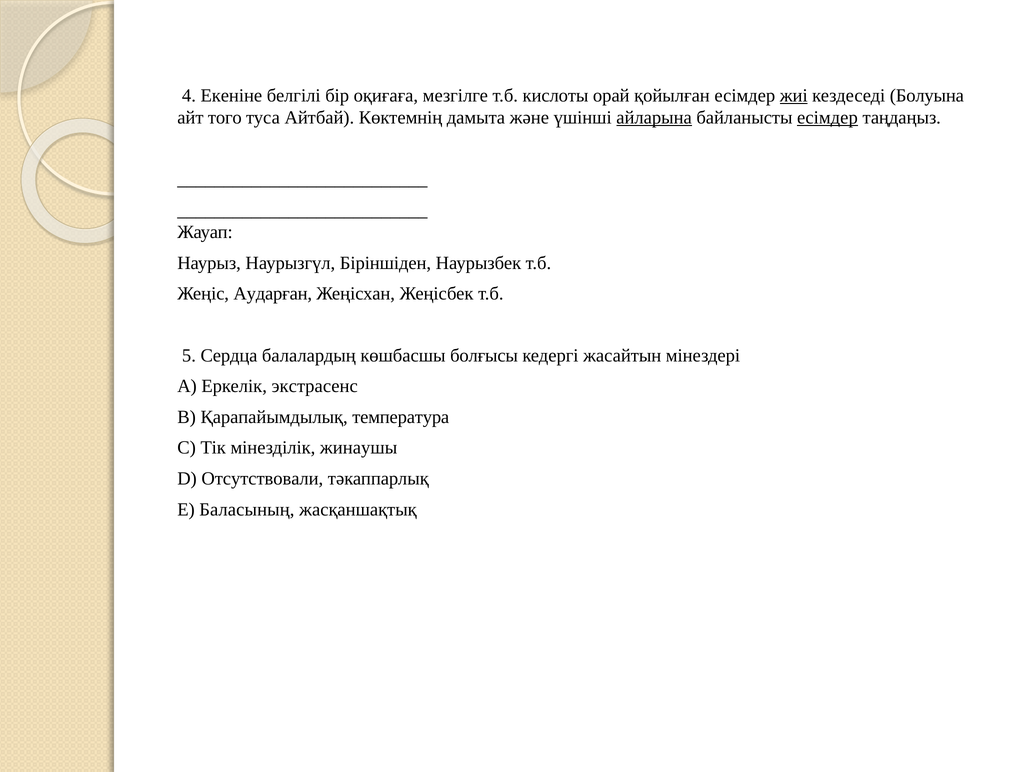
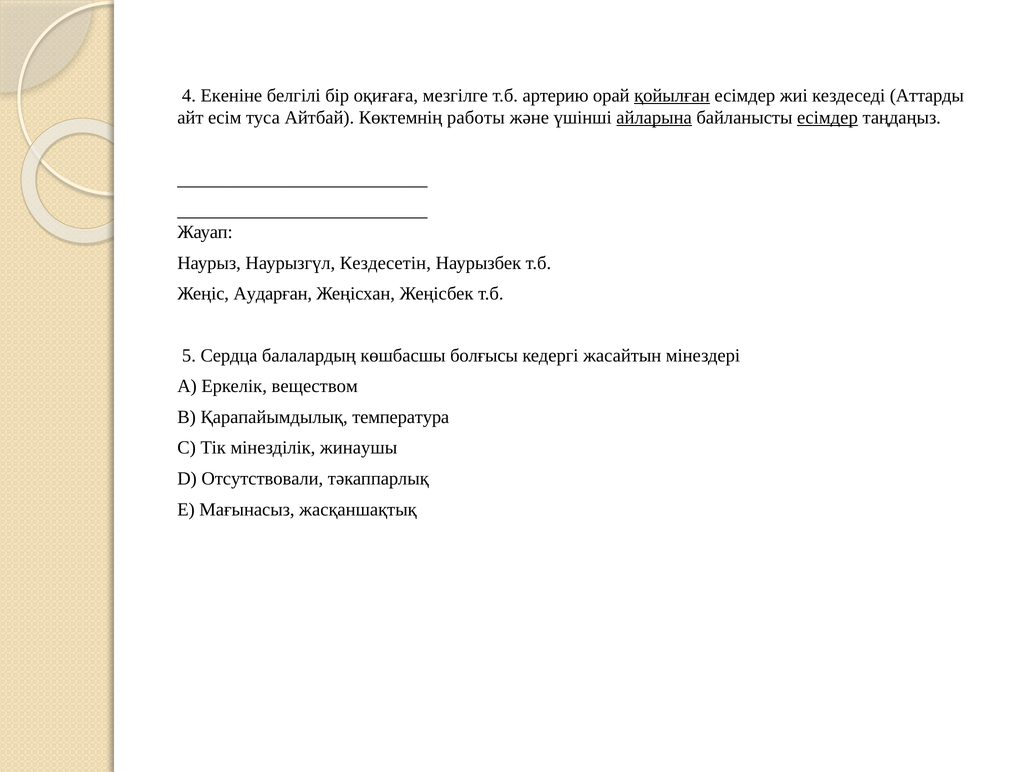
кислоты: кислоты -> артерию (556, 95)
қойылған underline: none -> present (672, 95)
жиі underline: present -> none (794, 95)
Болуына: Болуына -> Аттарды (927, 95)
того: того -> есім (225, 118)
дамыта: дамыта -> работы (476, 118)
Біріншіден: Біріншіден -> Кездесетін (385, 263)
экстрасенс: экстрасенс -> веществом (315, 386)
Баласының: Баласының -> Мағынасыз (247, 509)
